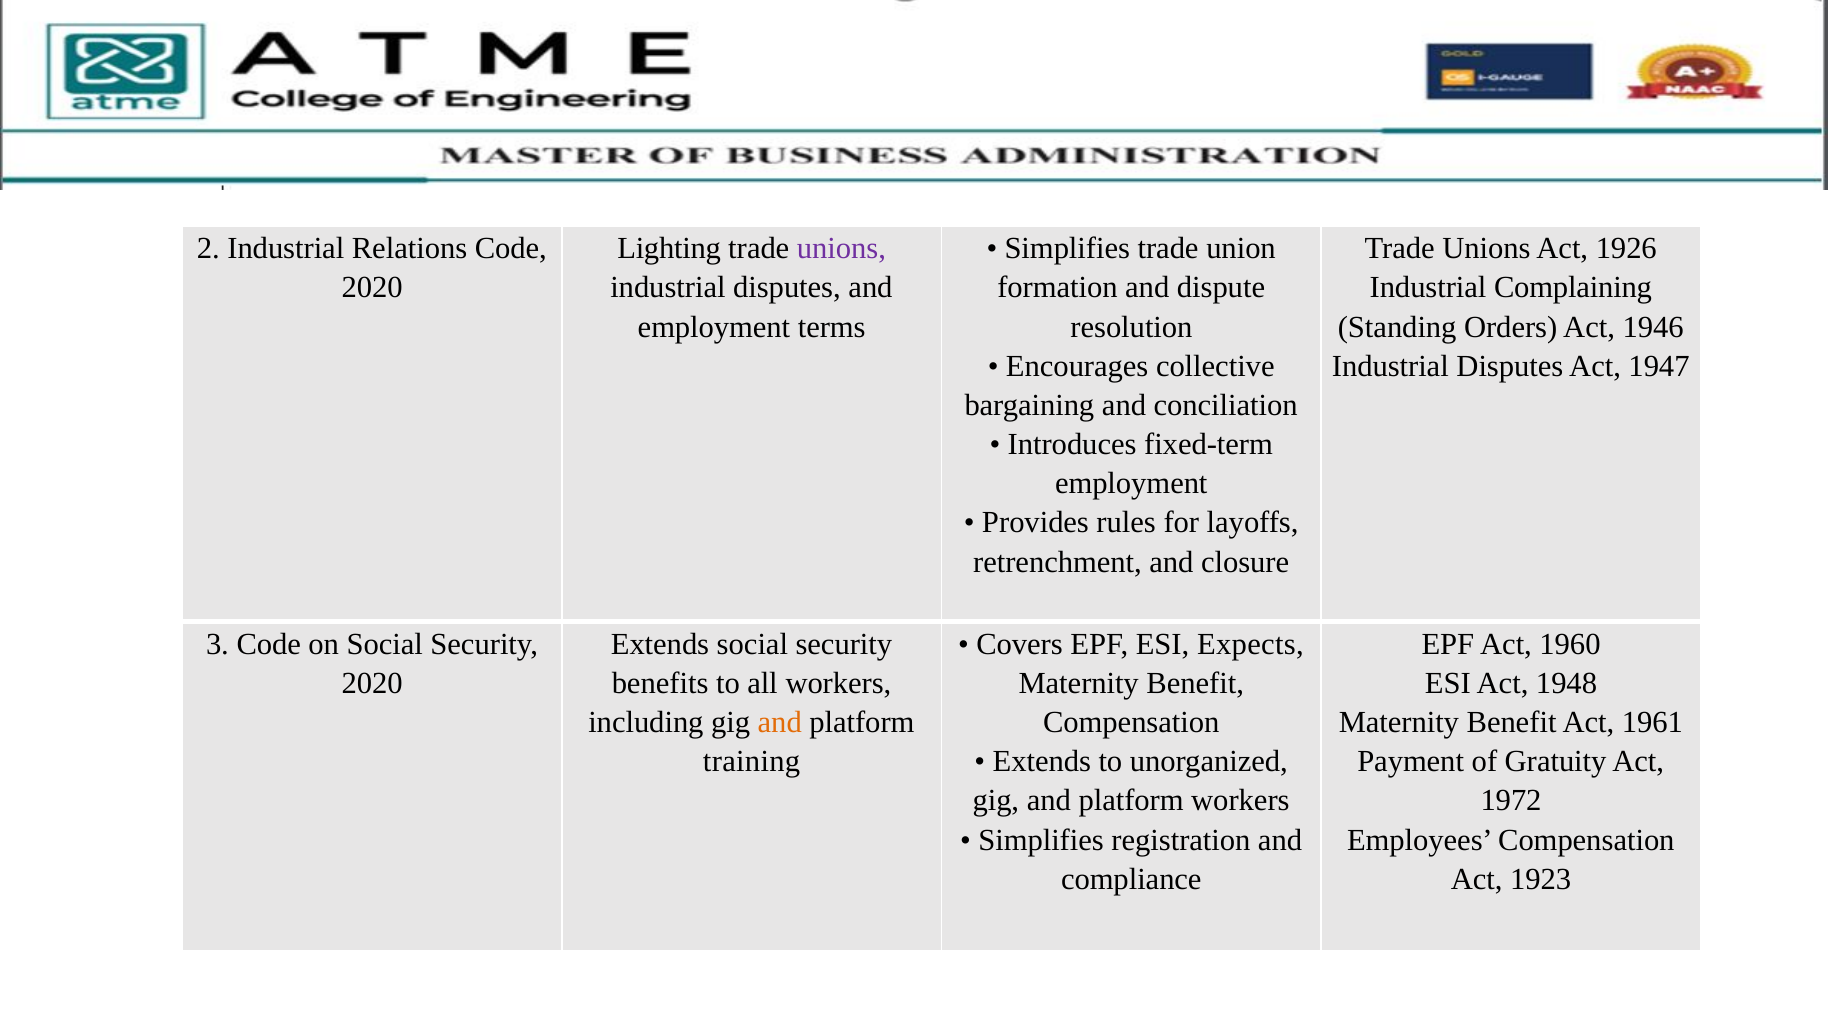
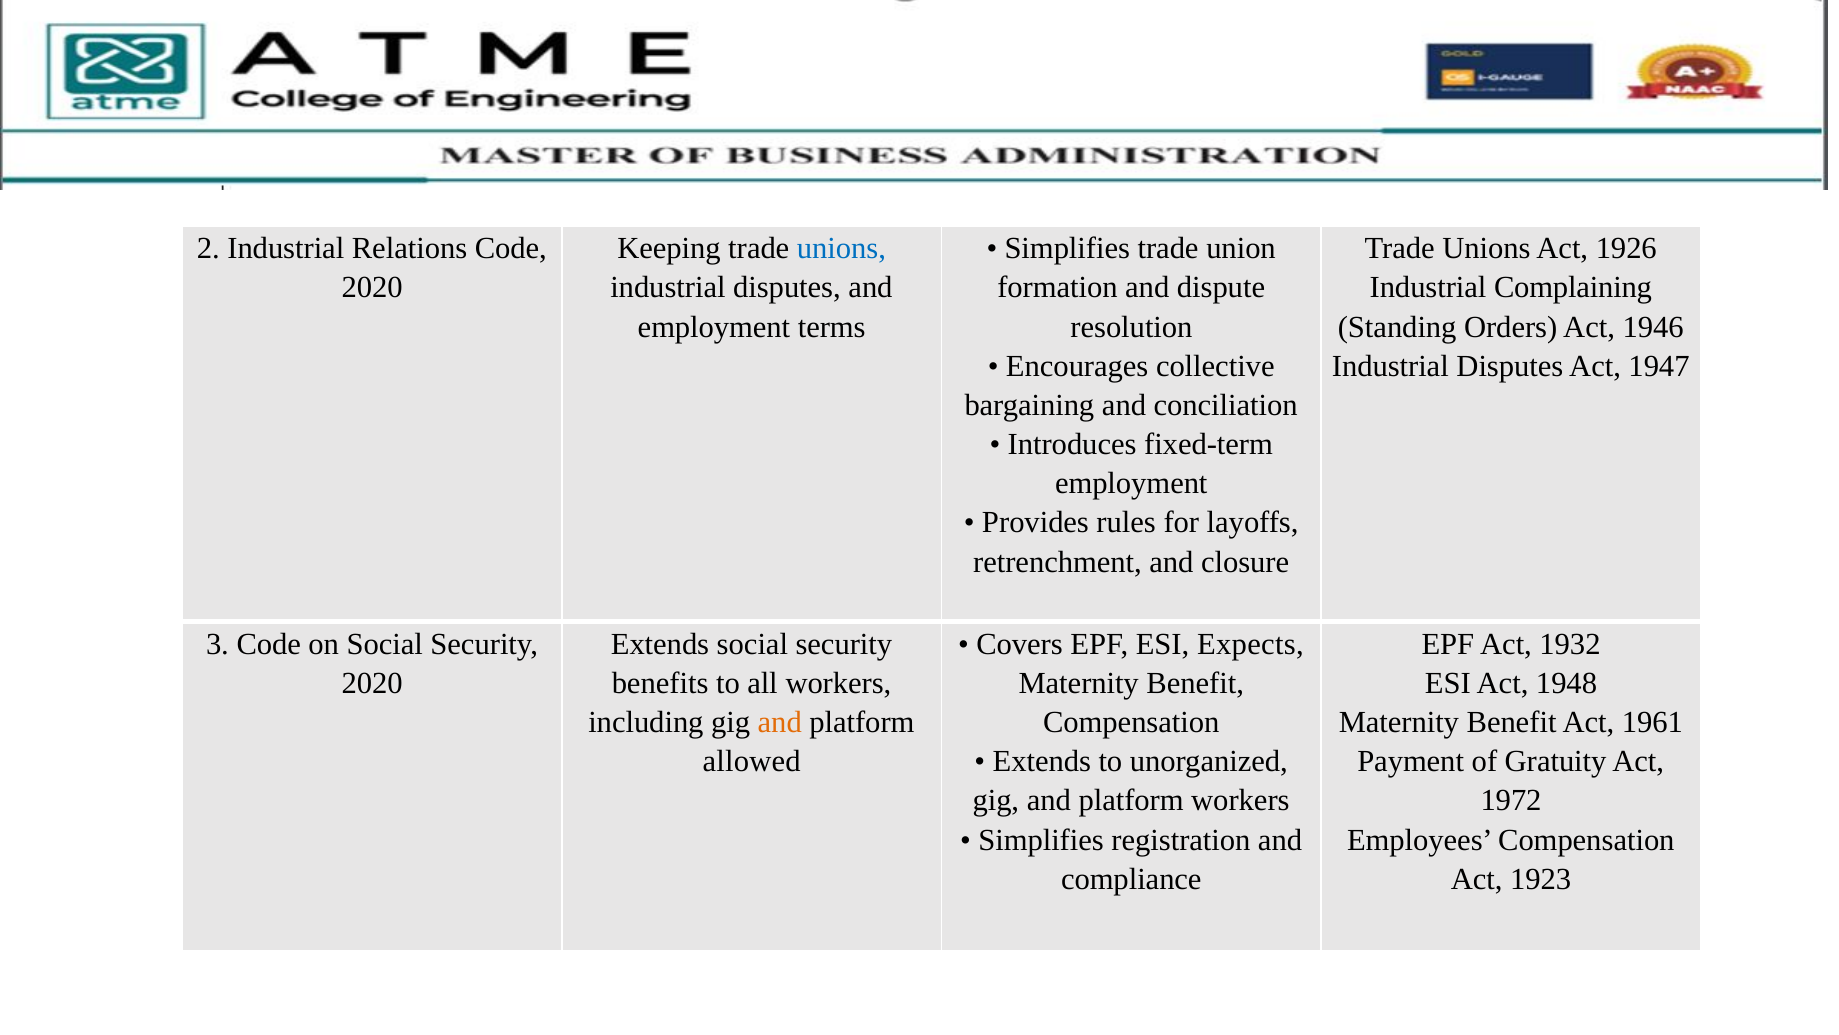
Lighting: Lighting -> Keeping (669, 249)
unions colour: purple -> blue (841, 249)
1960: 1960 -> 1932 (1570, 644)
training: training -> allowed (752, 761)
